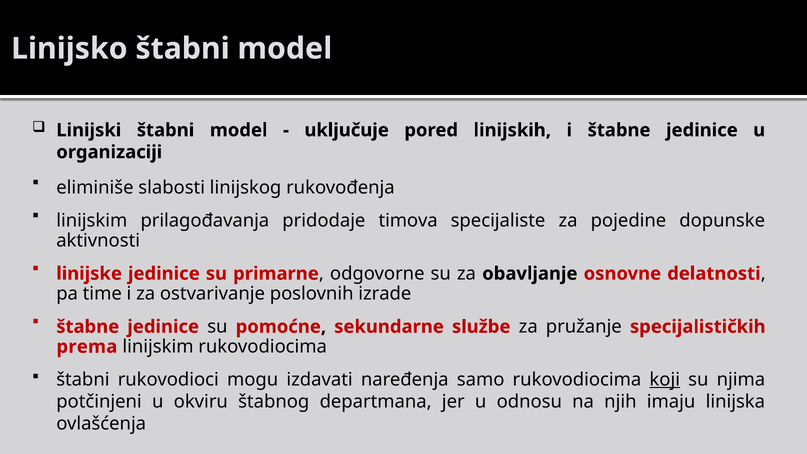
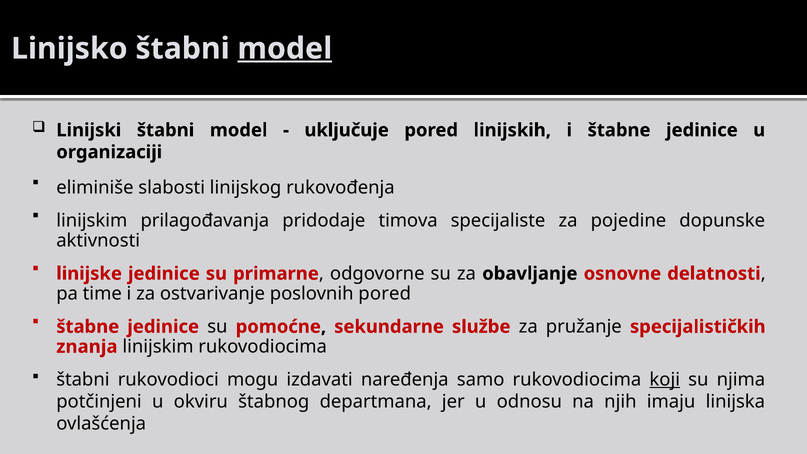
model underline: none -> present (285, 49)
poslovnih izrade: izrade -> pored (385, 294)
prema: prema -> znanja (87, 347)
